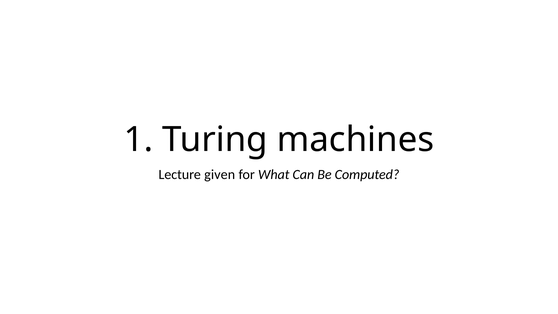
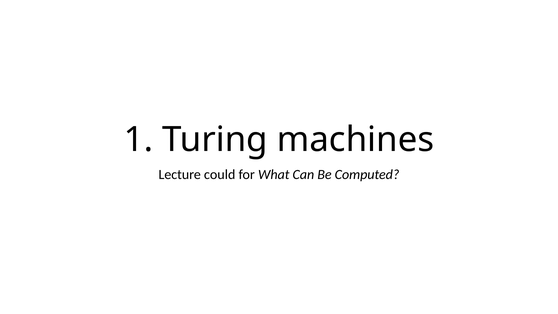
given: given -> could (220, 174)
